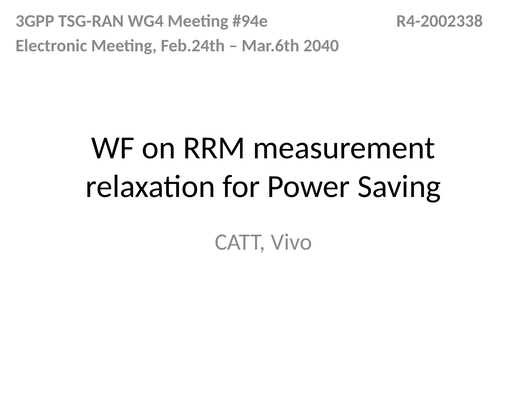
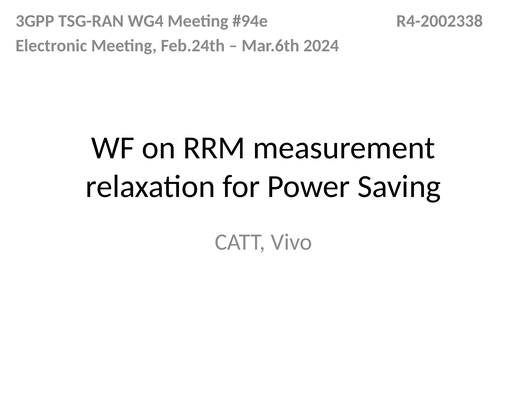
2040: 2040 -> 2024 (321, 46)
